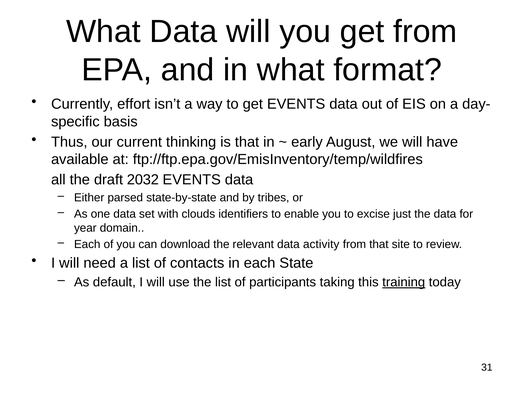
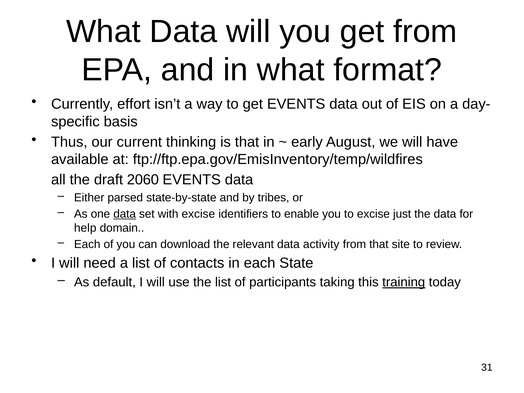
2032: 2032 -> 2060 (143, 180)
data underline: none -> present (125, 214)
with clouds: clouds -> excise (198, 214)
year: year -> help (85, 228)
